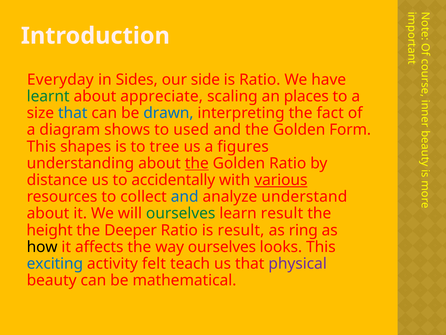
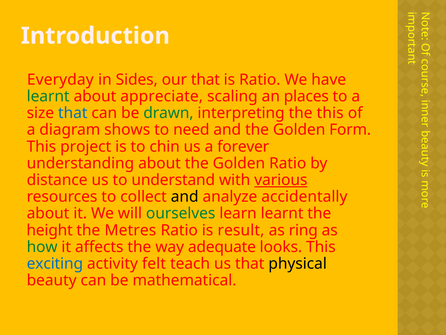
our side: side -> that (205, 79)
drawn colour: blue -> green (168, 113)
the fact: fact -> this (330, 113)
used: used -> need (191, 130)
shapes: shapes -> project (86, 146)
tree: tree -> chin (165, 146)
figures: figures -> forever (243, 146)
the underline: present -> none (197, 163)
accidentally: accidentally -> understand (173, 180)
and colour: blue -> black (185, 196)
understand: understand -> accidentally (304, 196)
learn result: result -> learnt (282, 213)
Deeper: Deeper -> Metres (130, 230)
how colour: black -> green (42, 247)
way ourselves: ourselves -> adequate (222, 247)
physical colour: purple -> black (298, 263)
